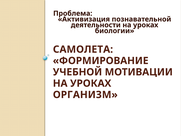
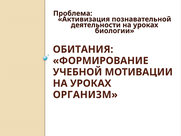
САМОЛЕТА: САМОЛЕТА -> ОБИТАНИЯ (83, 49)
